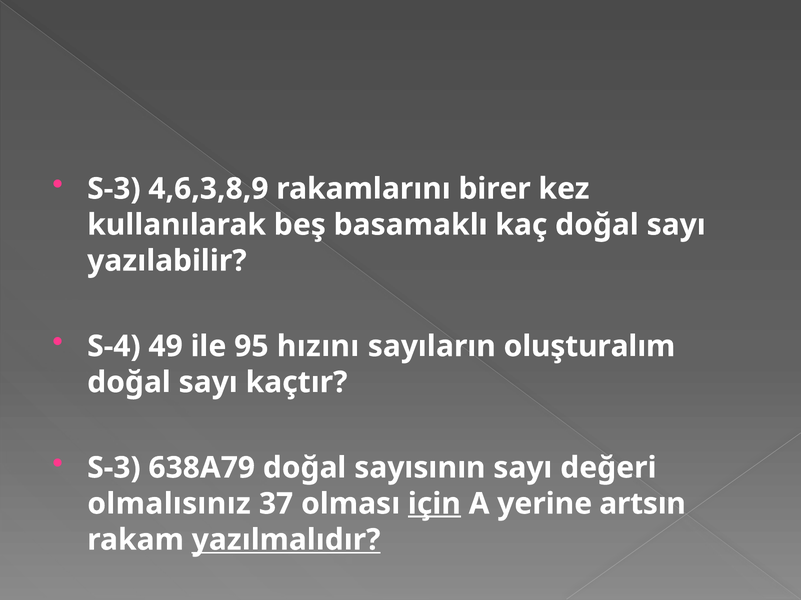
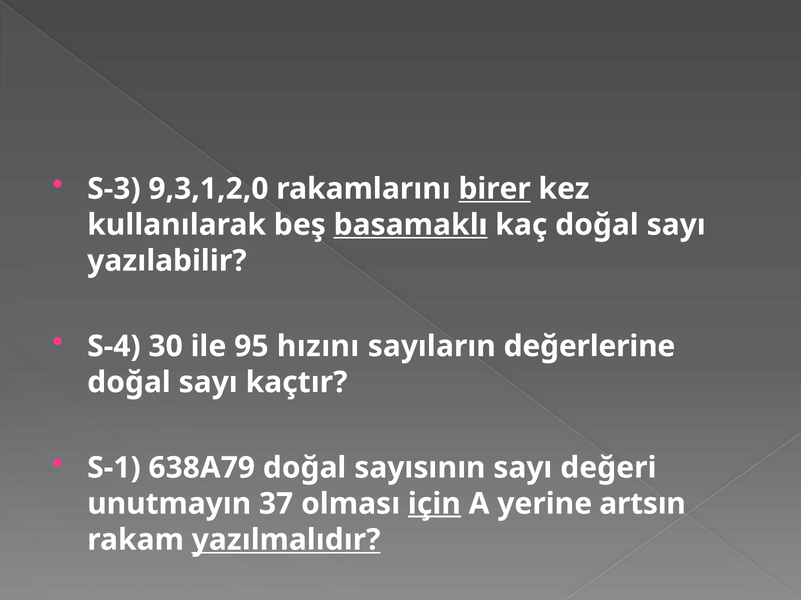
4,6,3,8,9: 4,6,3,8,9 -> 9,3,1,2,0 (208, 189)
birer underline: none -> present (495, 189)
basamaklı underline: none -> present (411, 225)
49: 49 -> 30 (166, 347)
oluşturalım: oluşturalım -> değerlerine (589, 347)
S-3: S-3 -> S-1 (114, 468)
olmalısınız: olmalısınız -> unutmayın (169, 504)
